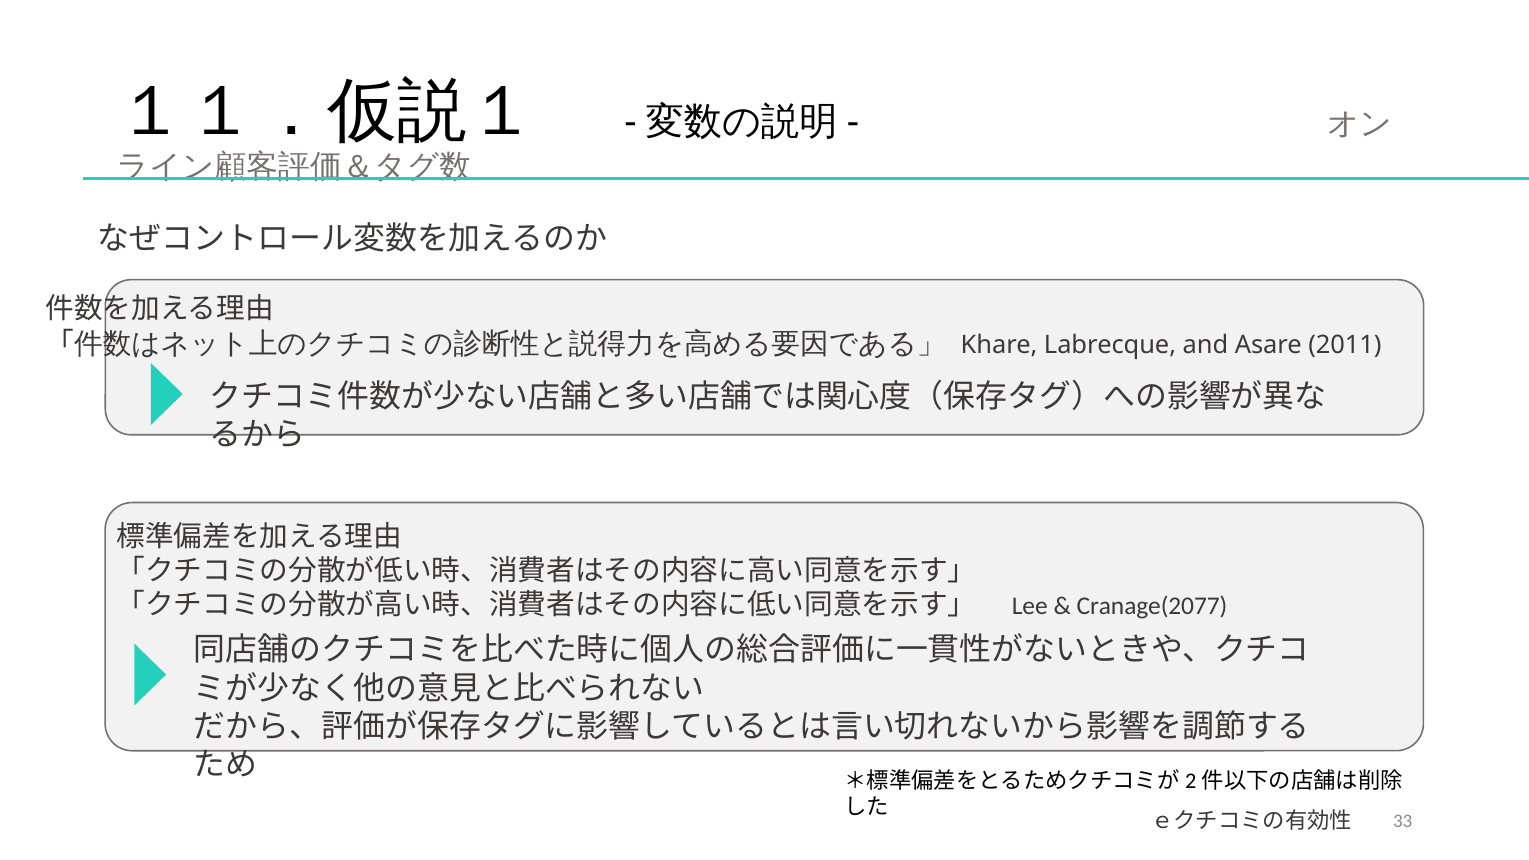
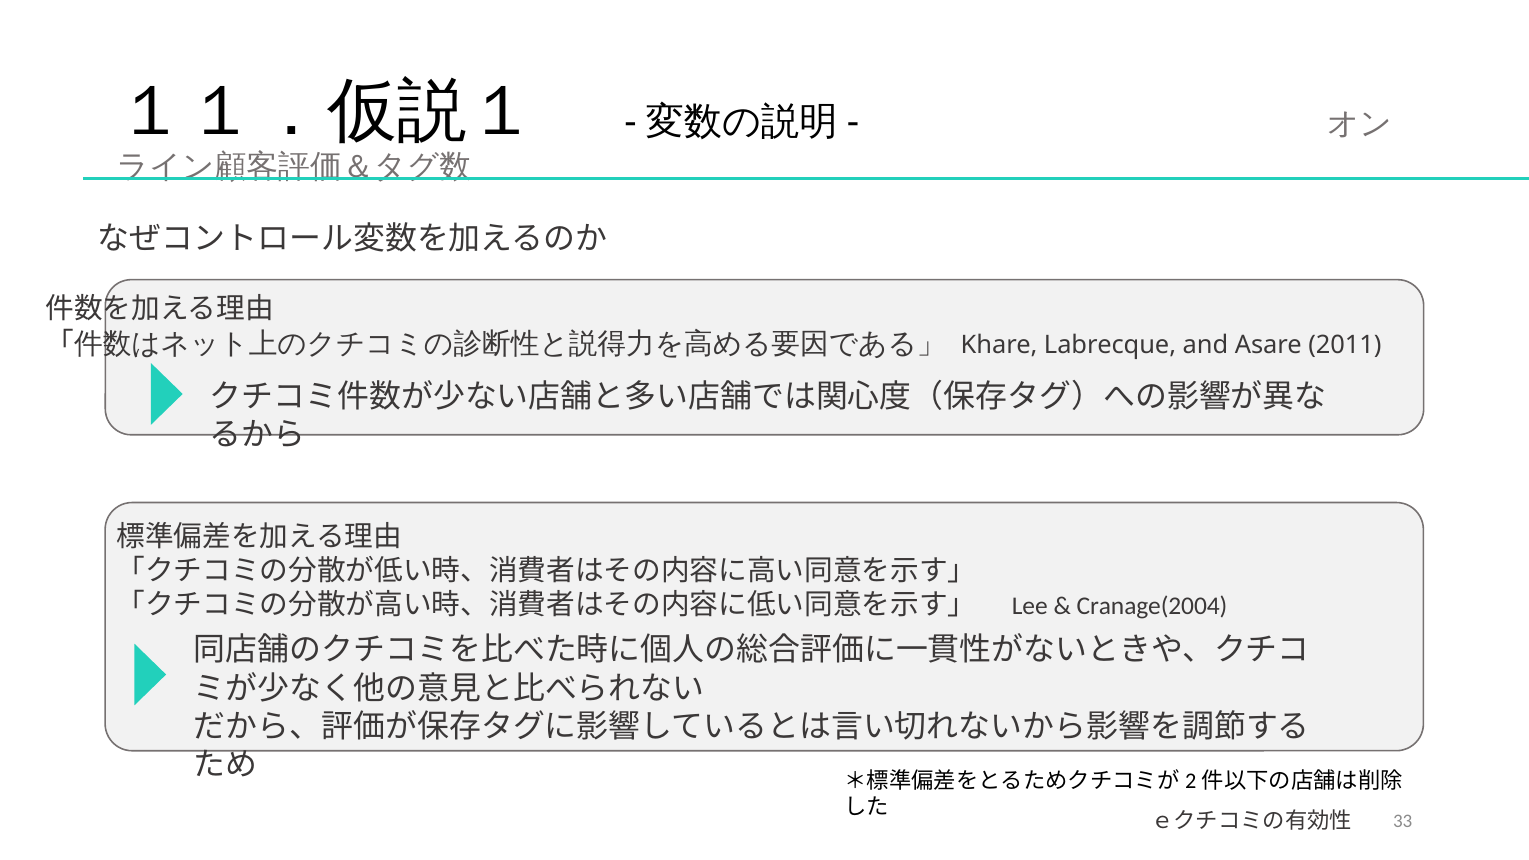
Cranage(2077: Cranage(2077 -> Cranage(2004 (1152, 607)
